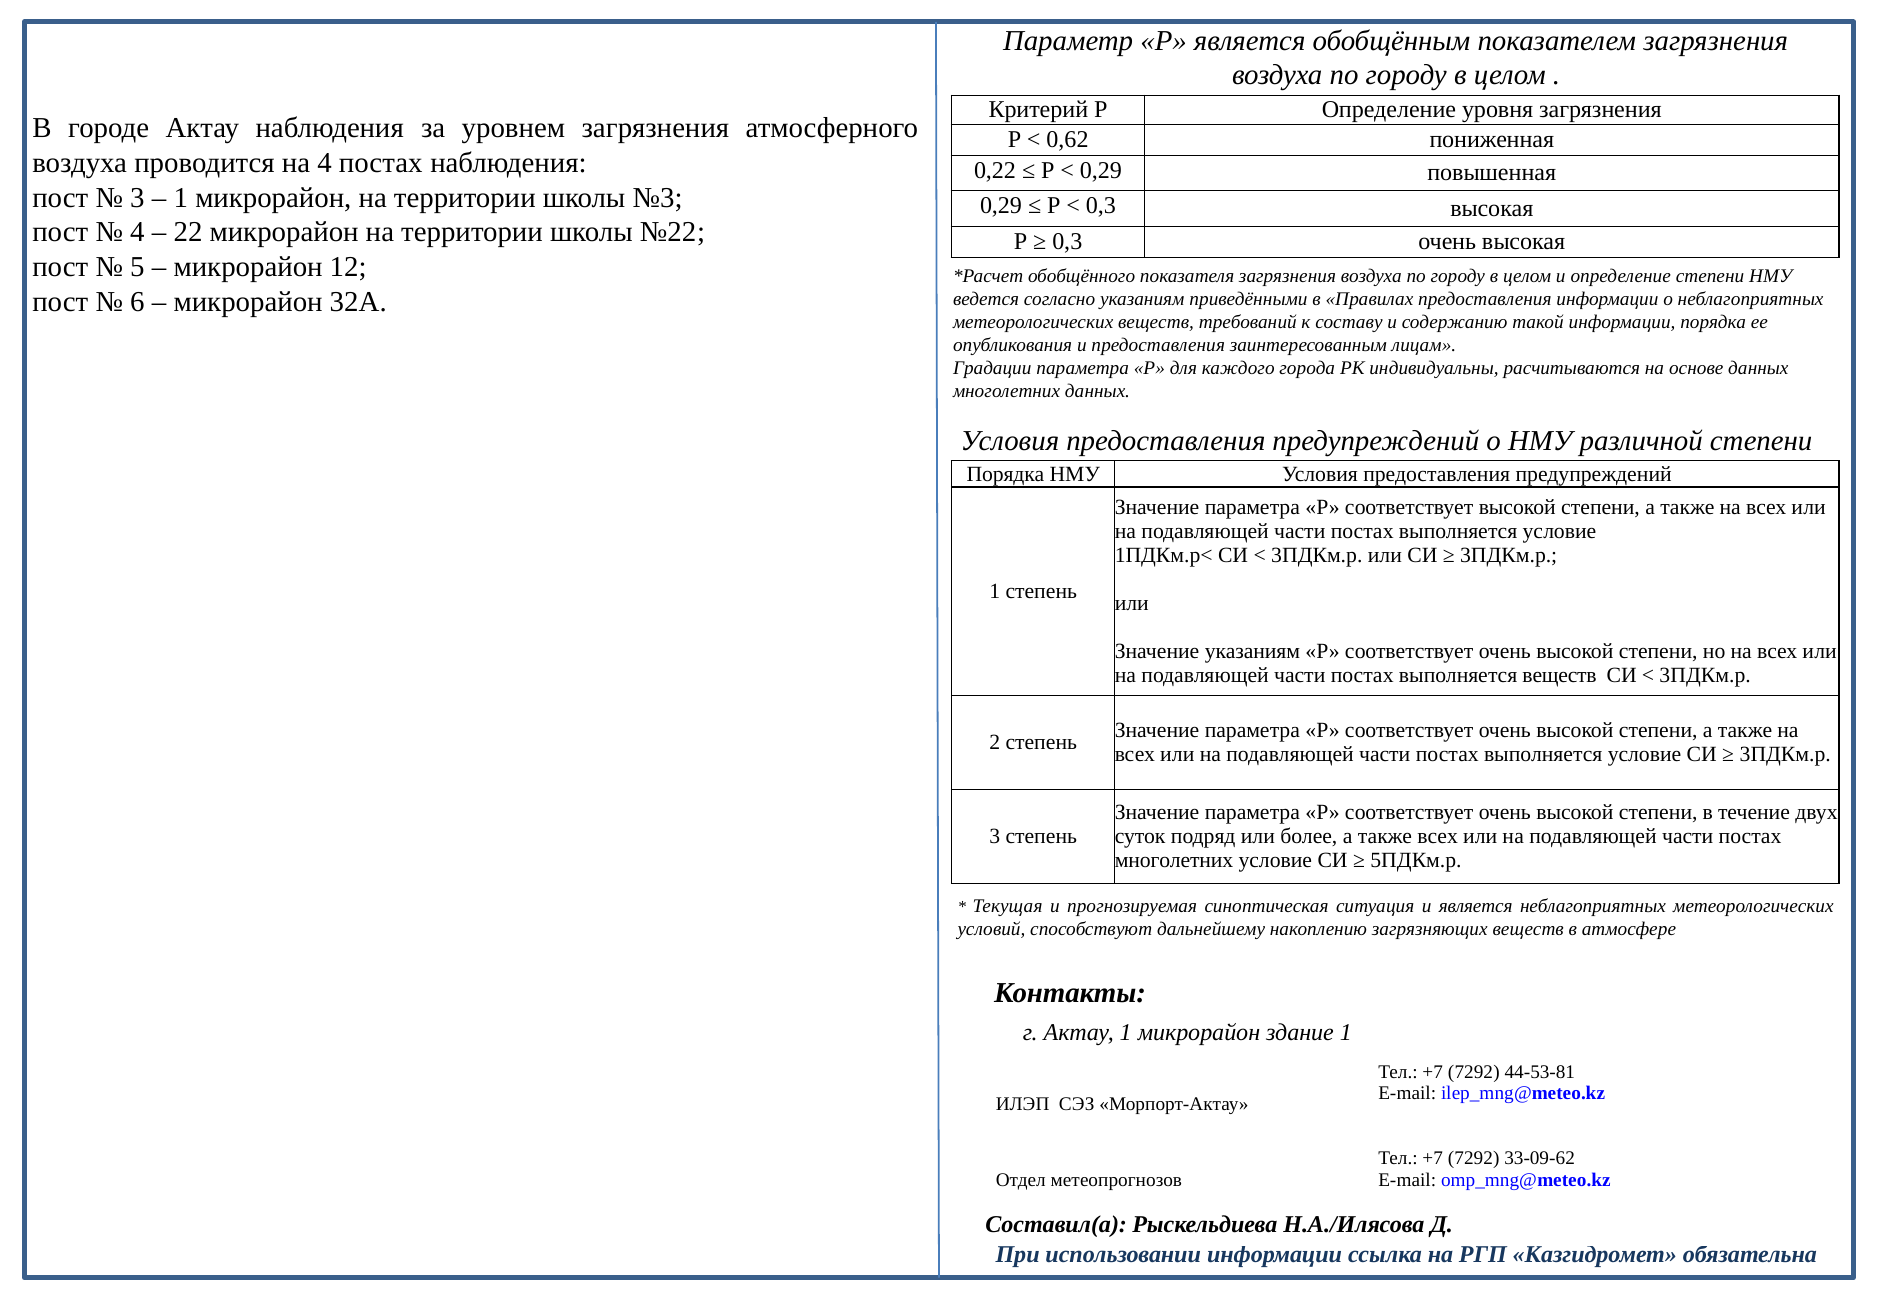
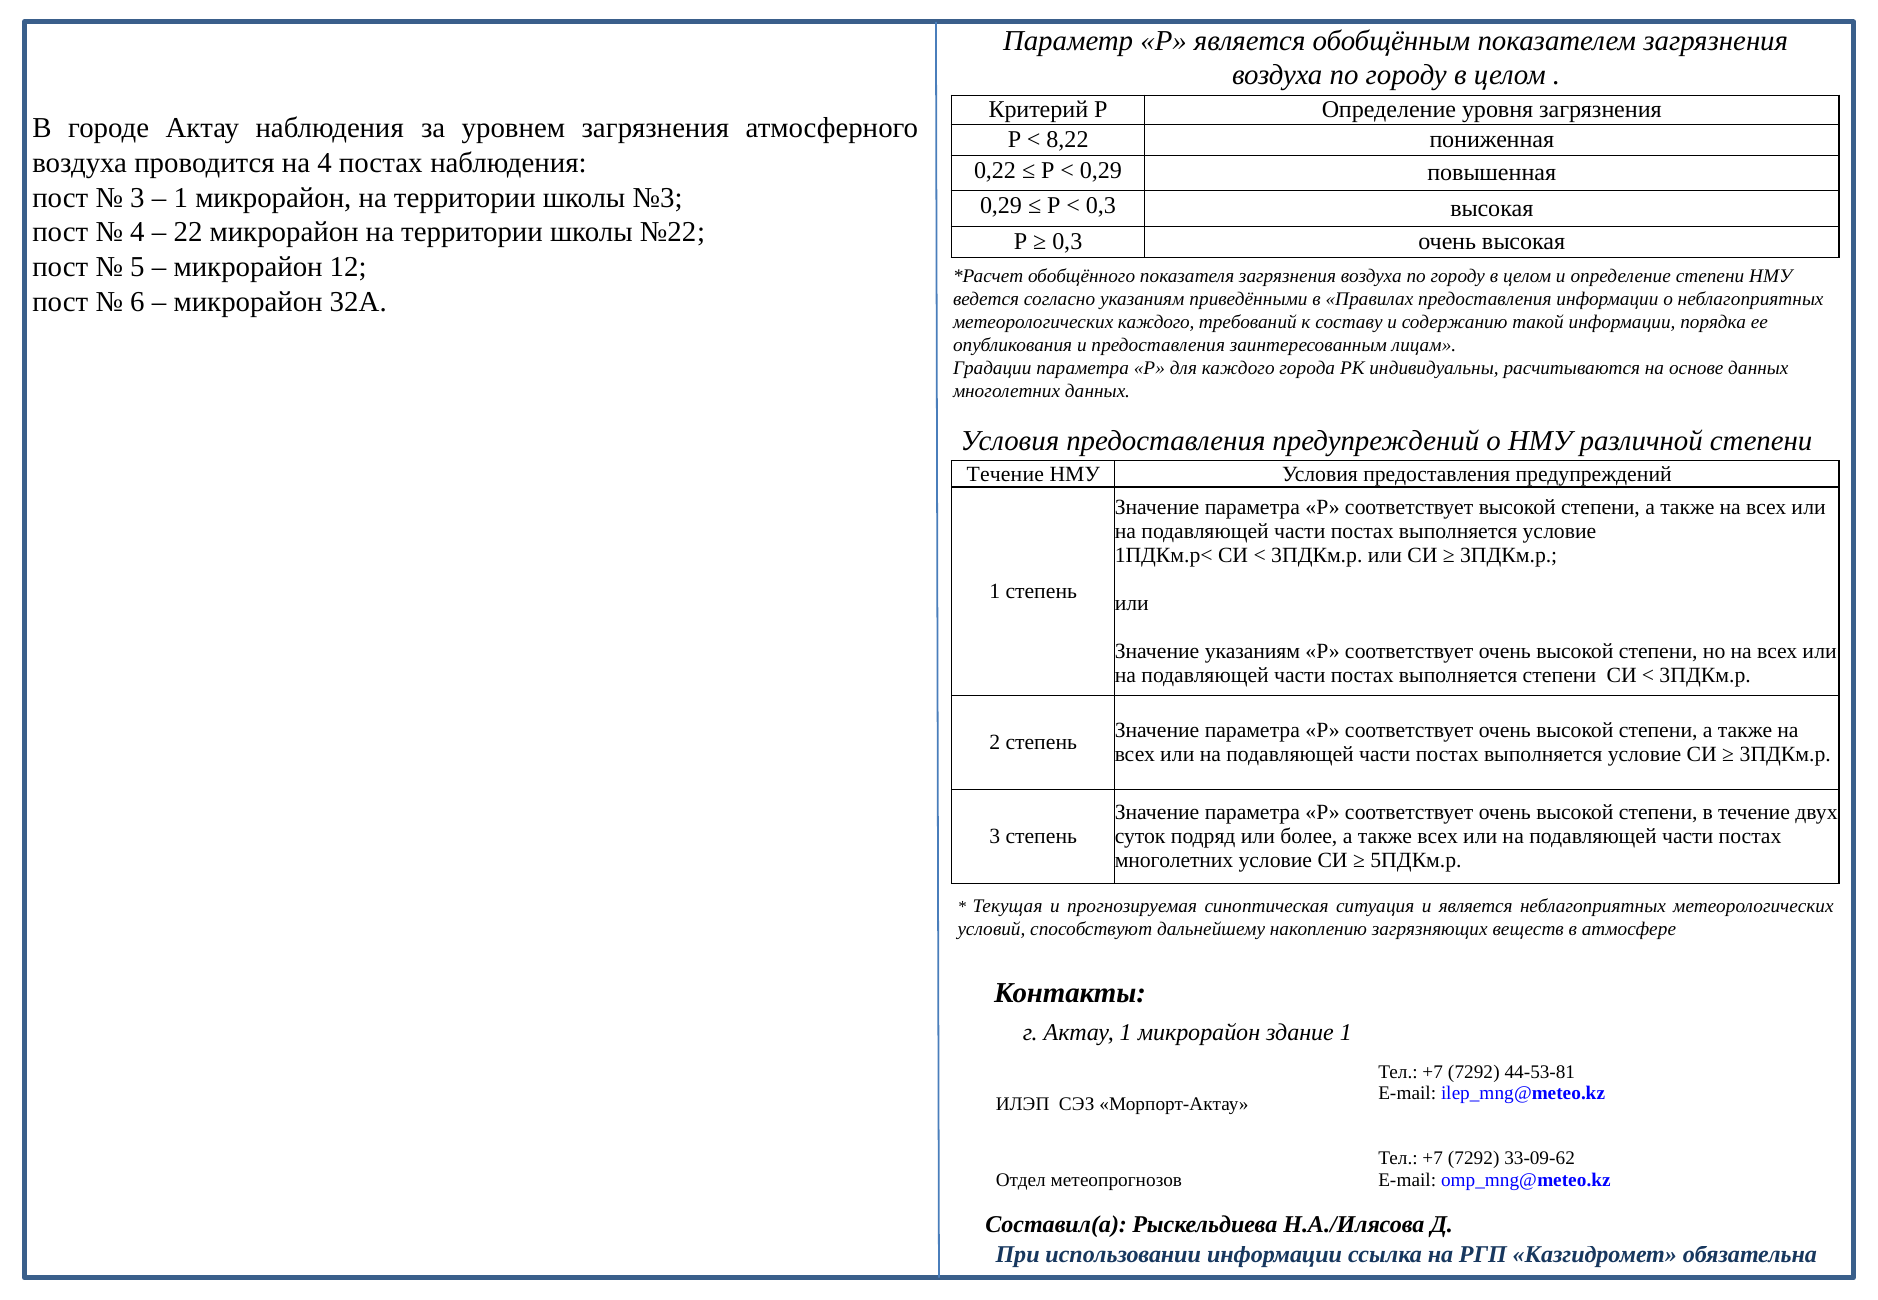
0,62: 0,62 -> 8,22 (1067, 139)
метеорологических веществ: веществ -> каждого (1156, 322)
Порядка: Порядка -> Течение (1005, 474)
выполняется веществ: веществ -> степени (1559, 676)
